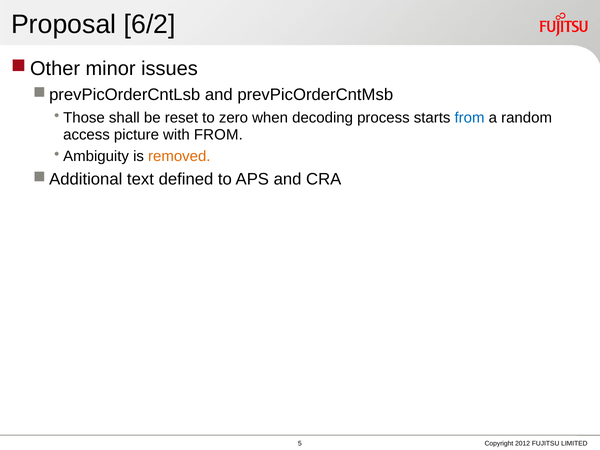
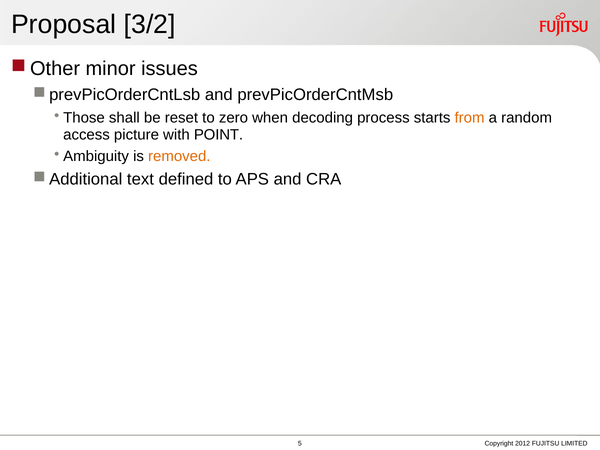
6/2: 6/2 -> 3/2 (150, 25)
from colour: blue -> orange (470, 118)
with FROM: FROM -> POINT (219, 135)
